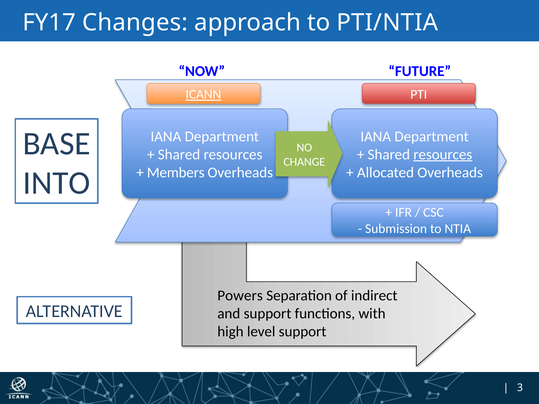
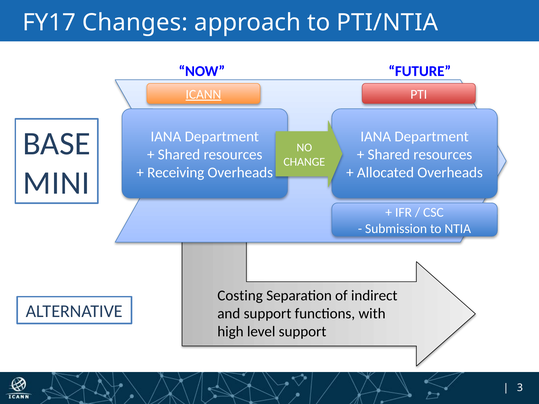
resources underline: present -> none (443, 155)
Members: Members -> Receiving (176, 173)
INTO: INTO -> MINI (56, 183)
Powers: Powers -> Costing (240, 296)
